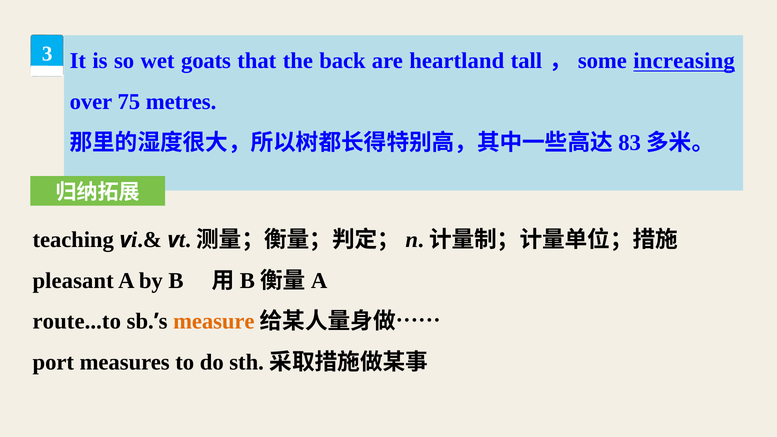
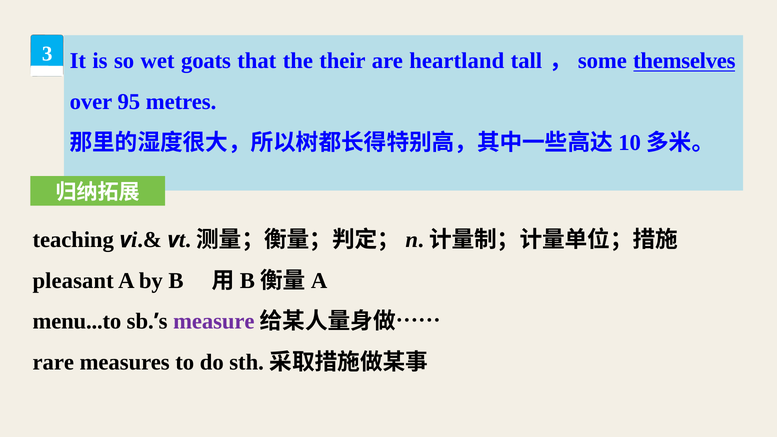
back: back -> their (342, 61)
increasing: increasing -> themselves (684, 61)
75: 75 -> 95 (129, 102)
83: 83 -> 10 (630, 143)
route...to: route...to -> menu...to (77, 322)
measure colour: orange -> purple (214, 322)
port: port -> rare (53, 362)
